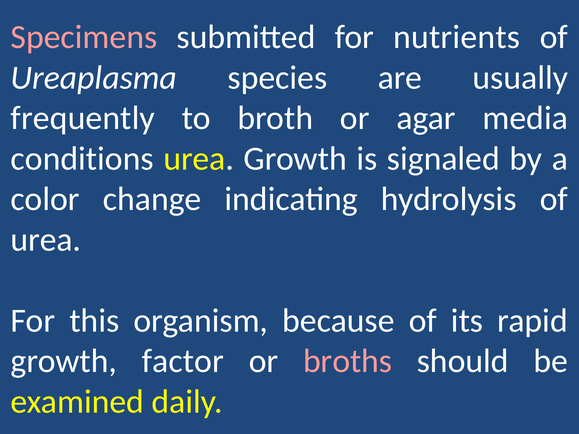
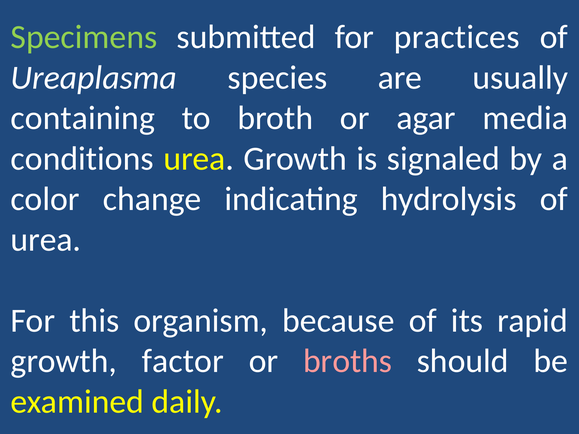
Specimens colour: pink -> light green (84, 37)
nutrients: nutrients -> practices (457, 37)
frequently: frequently -> containing (83, 118)
